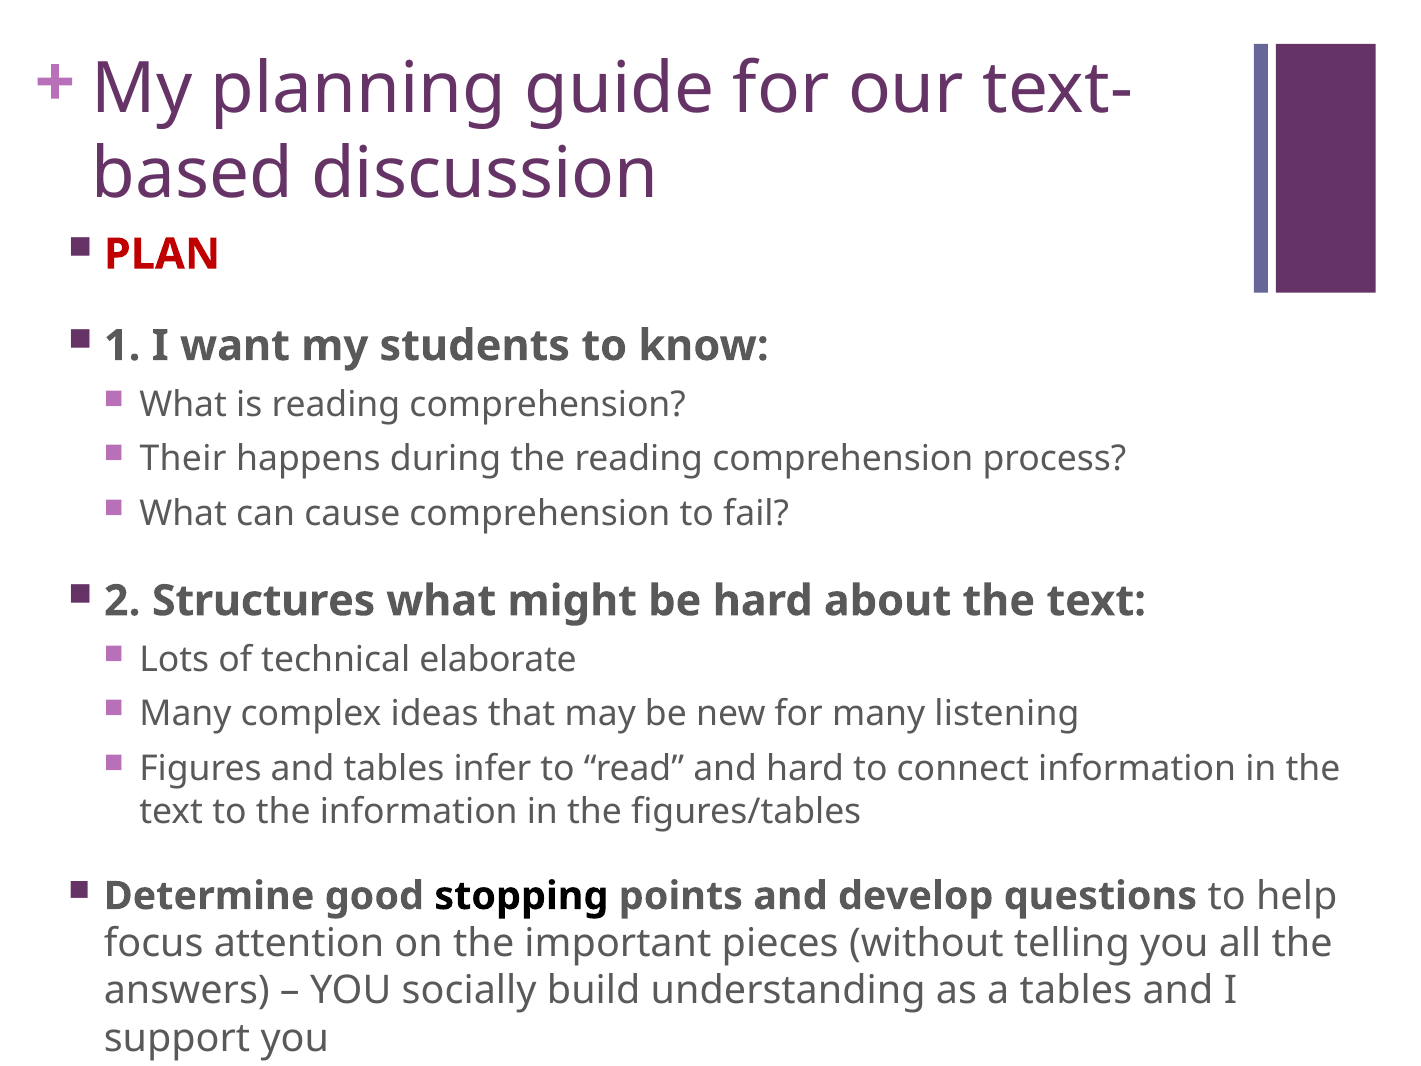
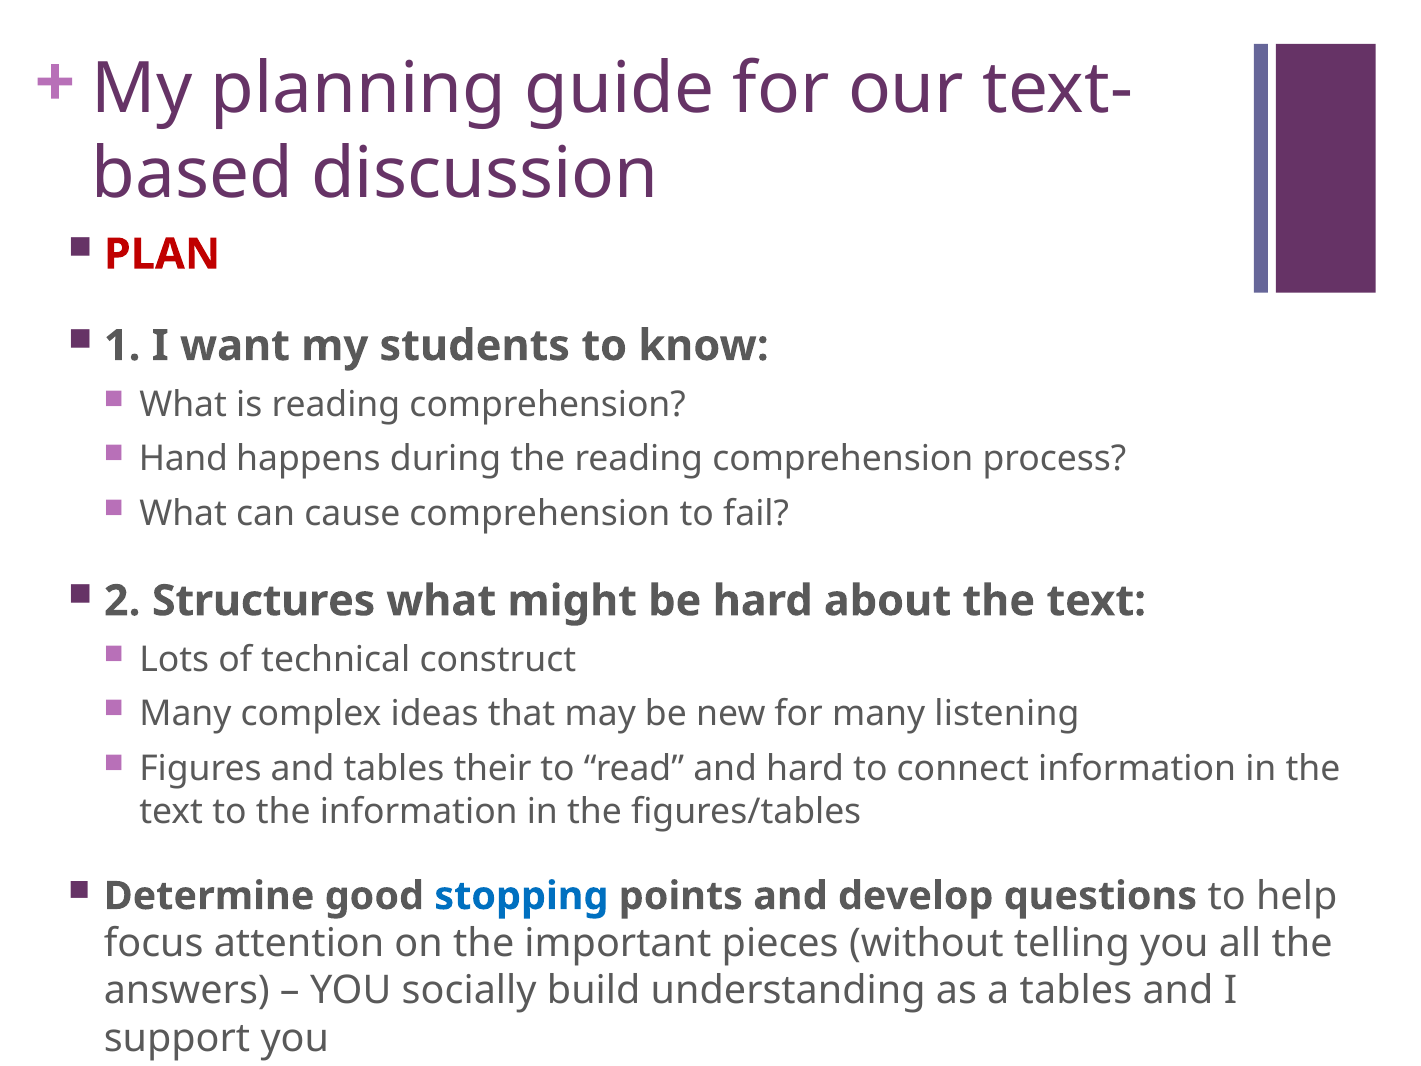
Their: Their -> Hand (183, 459)
elaborate: elaborate -> construct (498, 660)
infer: infer -> their (493, 768)
stopping colour: black -> blue (521, 896)
